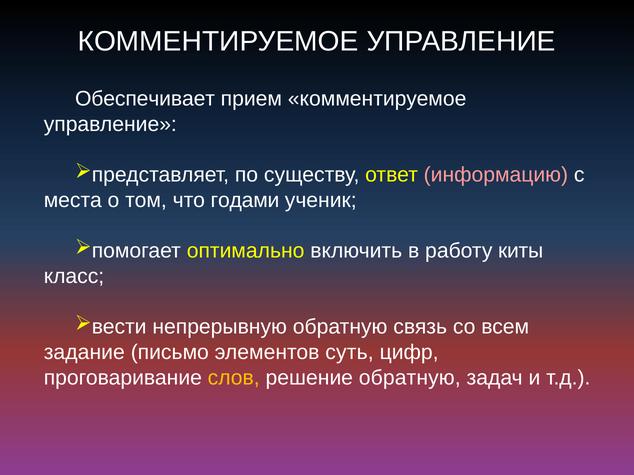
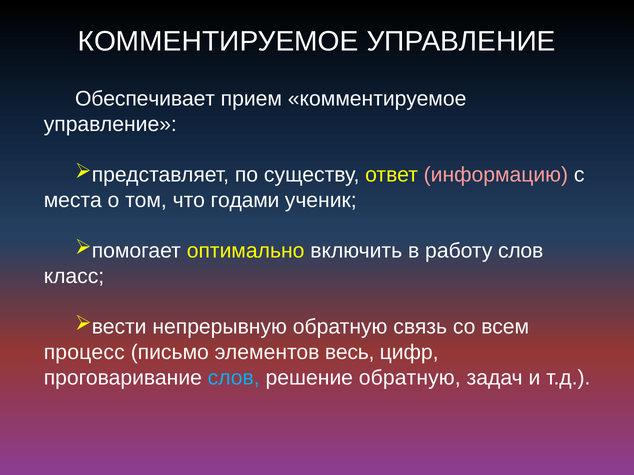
работу киты: киты -> слов (521, 251)
задание: задание -> процесс (84, 353)
суть: суть -> весь (350, 353)
слов colour: yellow -> light blue (234, 378)
